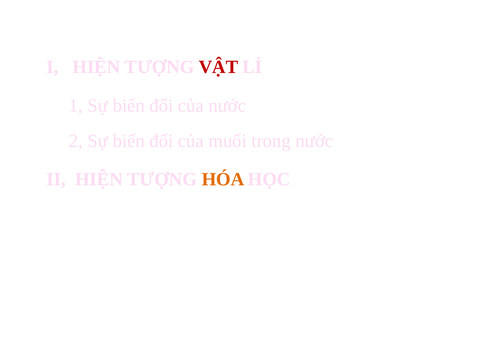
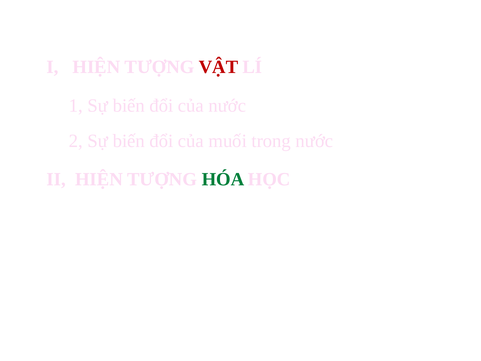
HÓA colour: orange -> green (223, 179)
